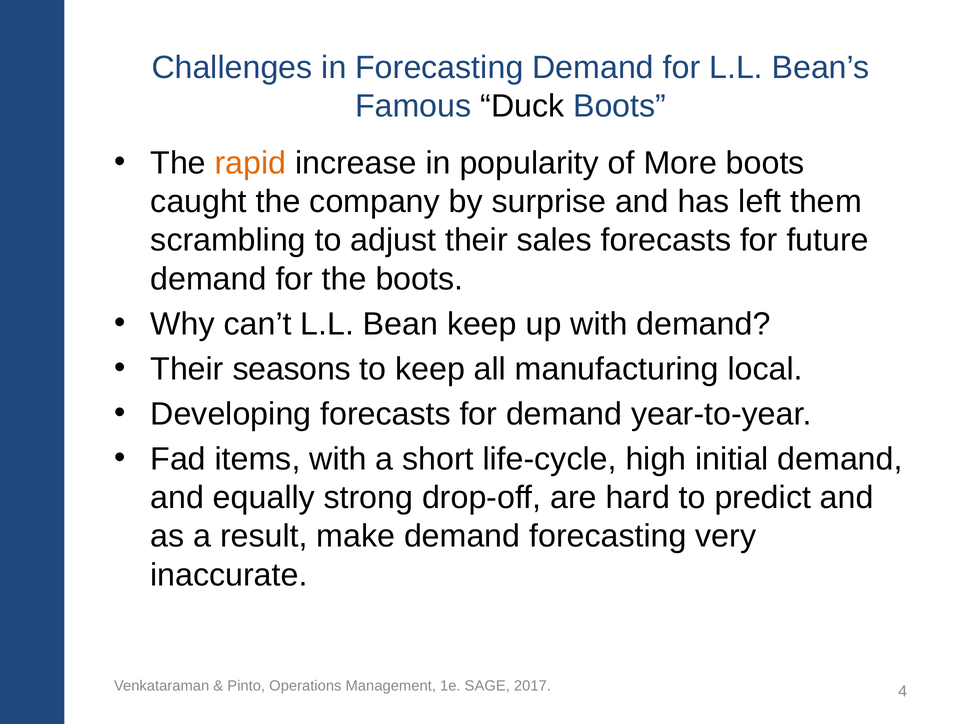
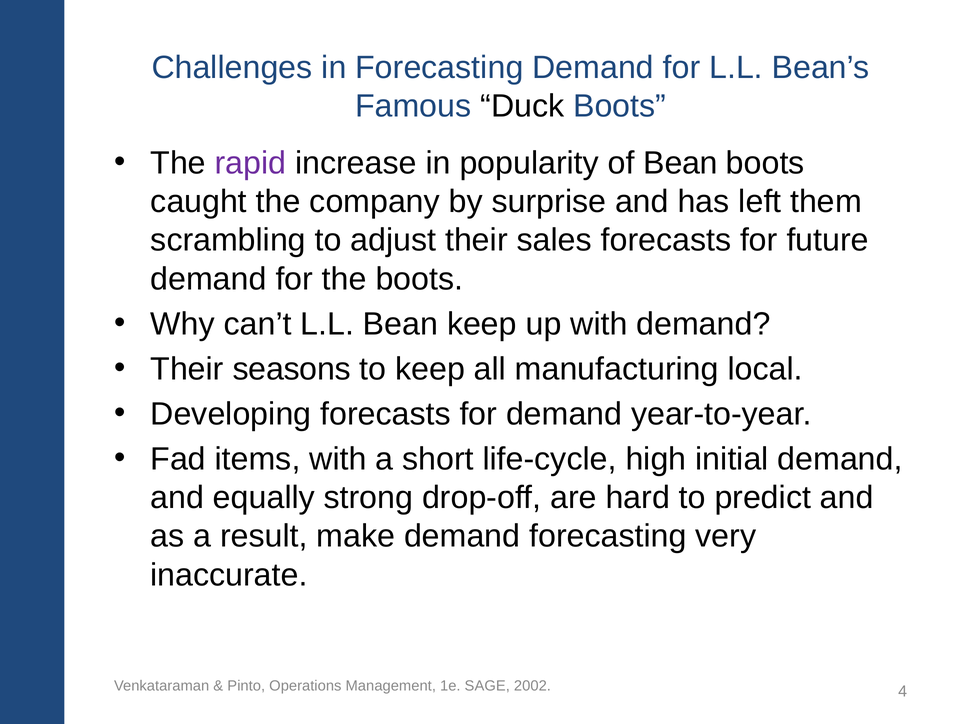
rapid colour: orange -> purple (250, 163)
of More: More -> Bean (680, 163)
2017: 2017 -> 2002 (532, 685)
